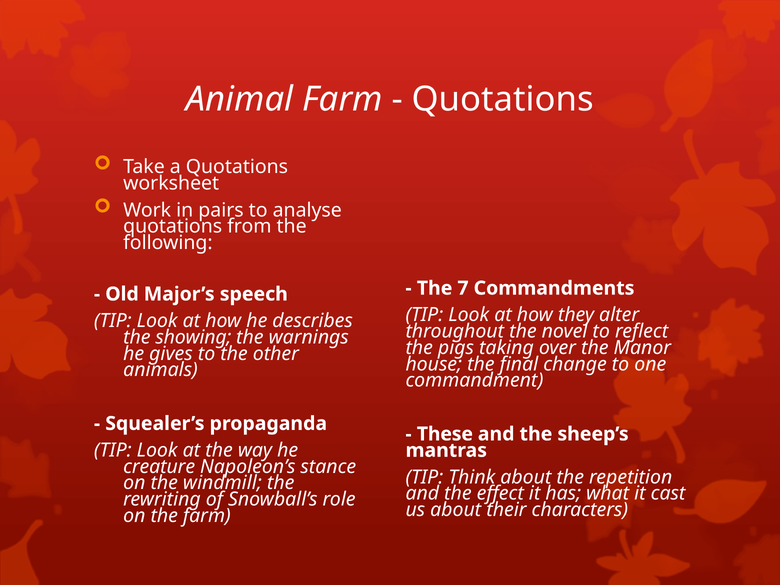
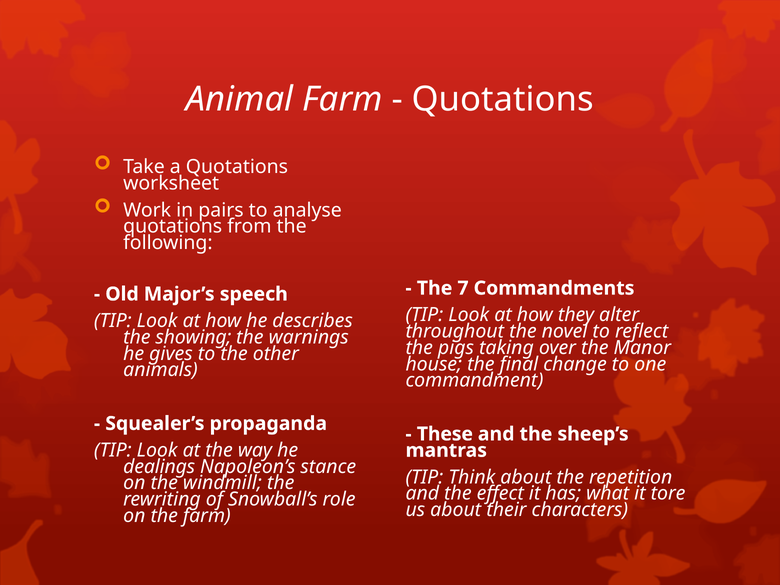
creature: creature -> dealings (159, 467)
cast: cast -> tore (668, 494)
